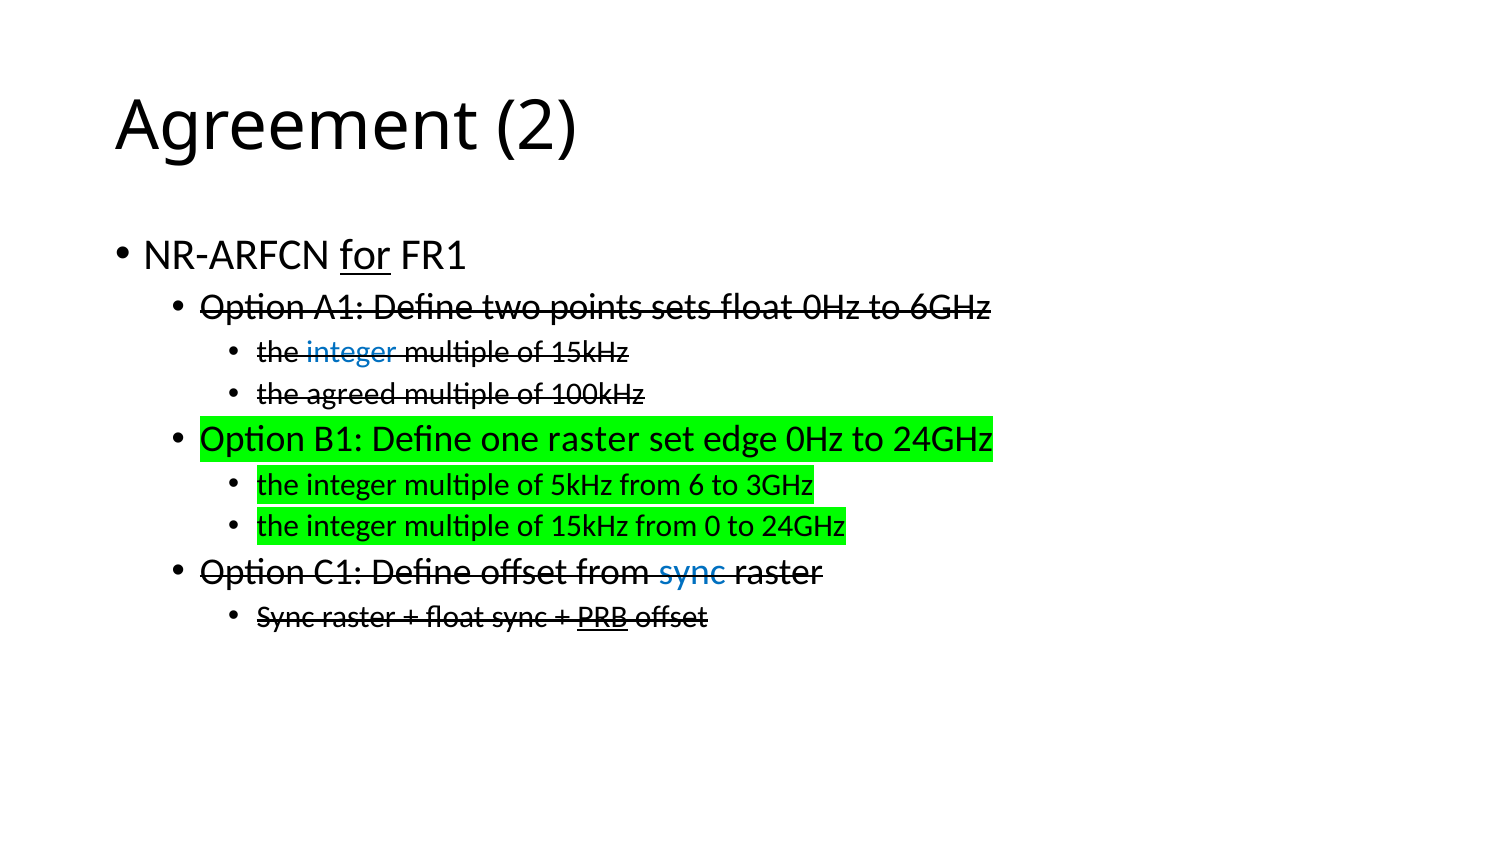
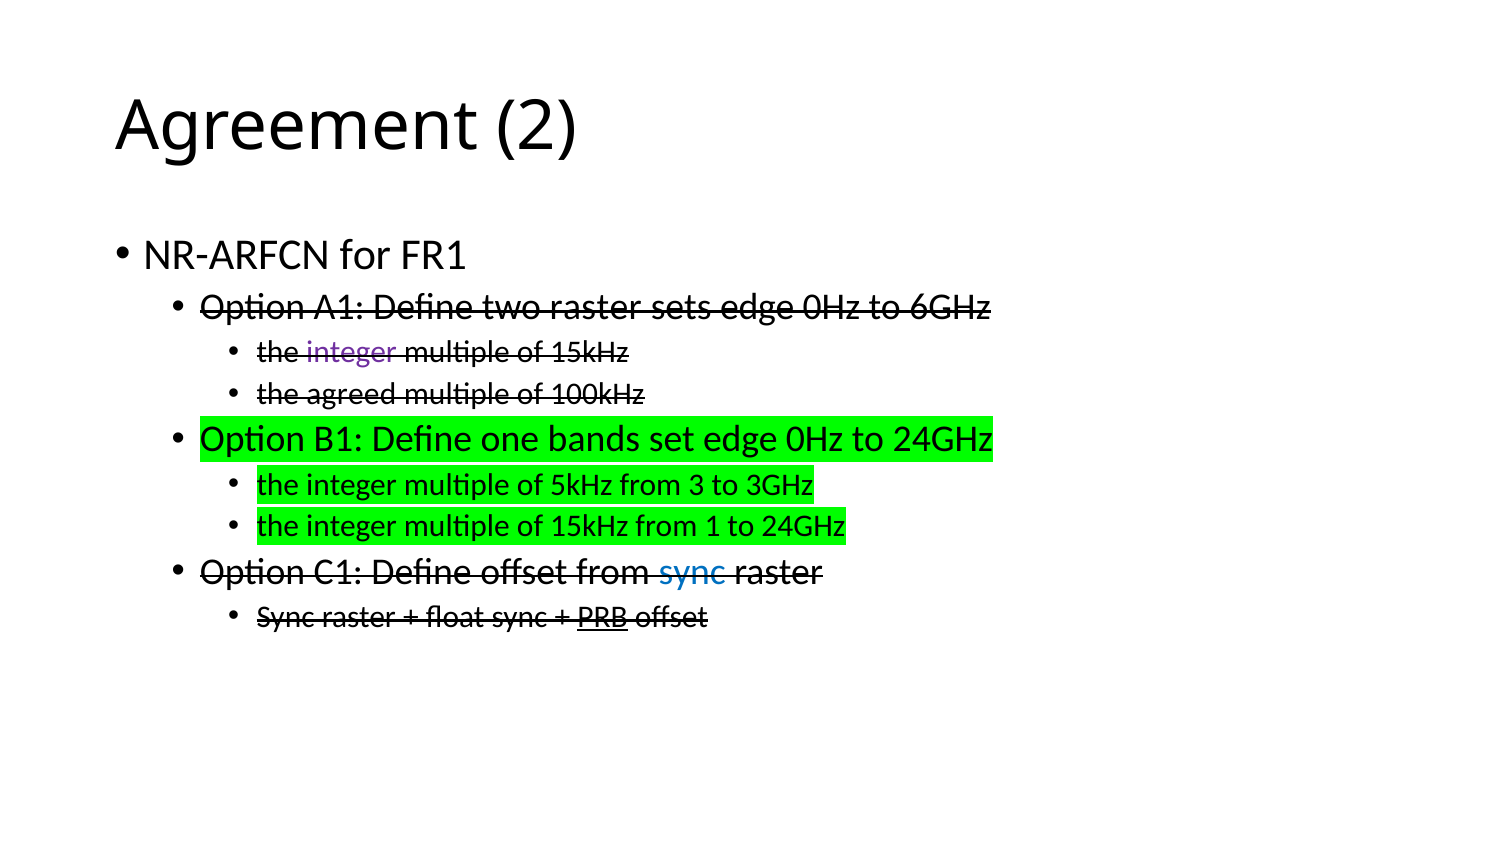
for underline: present -> none (365, 255)
two points: points -> raster (596, 307)
sets float: float -> edge (757, 307)
integer colour: blue -> purple (352, 352)
one raster: raster -> bands (594, 439)
6: 6 -> 3 (696, 485)
0: 0 -> 1 (712, 526)
